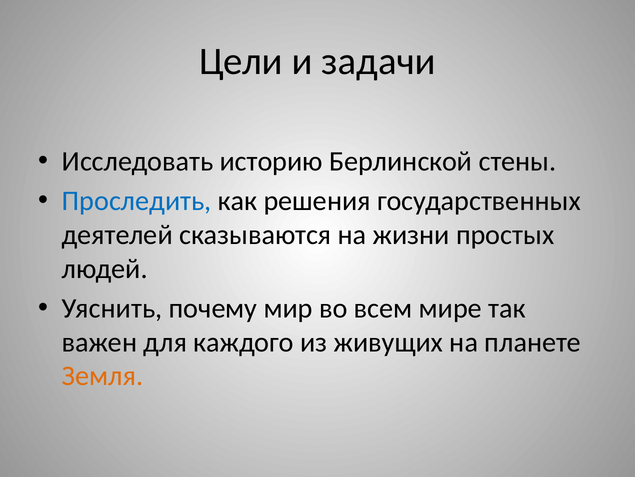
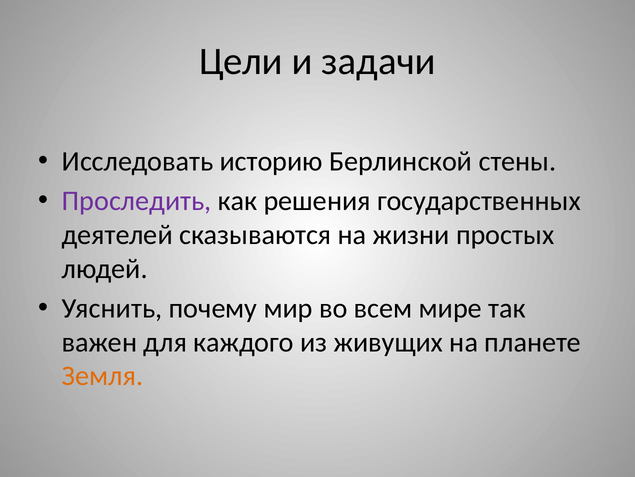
Проследить colour: blue -> purple (137, 201)
